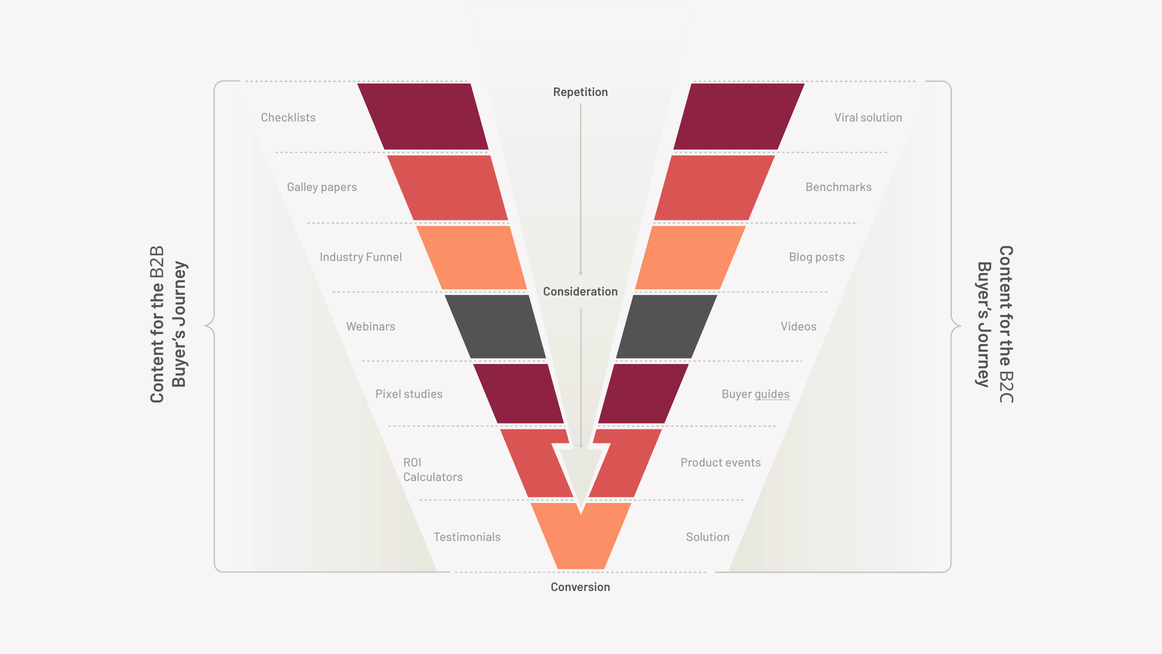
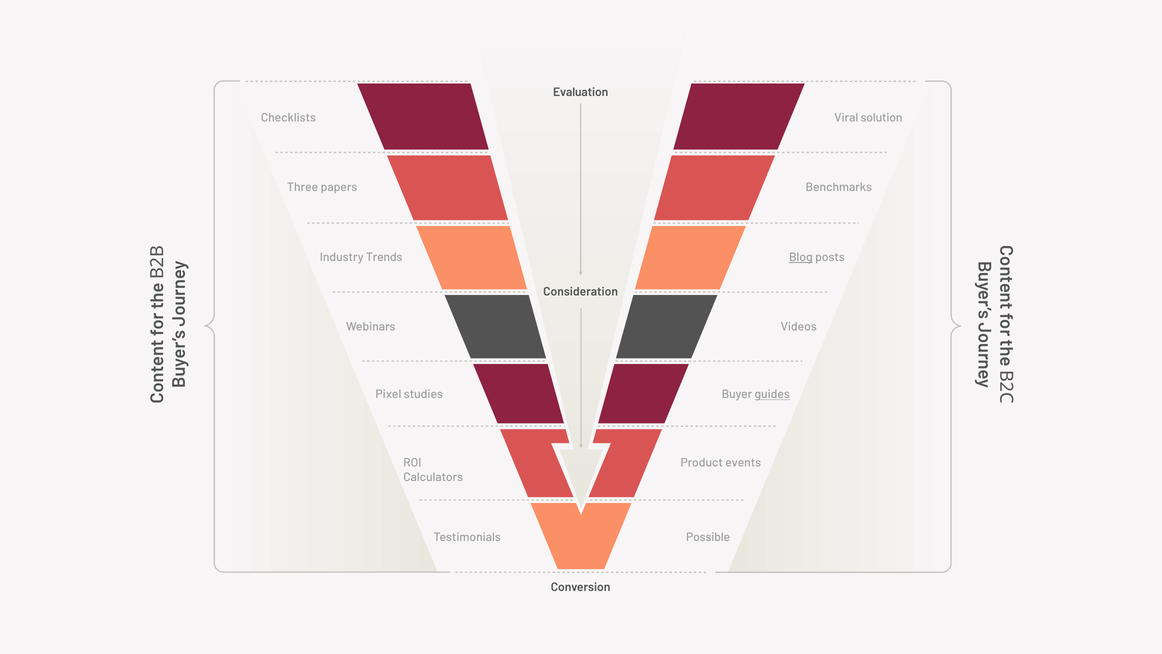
Repetition: Repetition -> Evaluation (581, 92)
Galley: Galley -> Three (303, 187)
Funnel: Funnel -> Trends (384, 257)
Blog underline: none -> present (801, 257)
Testimonials Solution: Solution -> Possible (708, 537)
